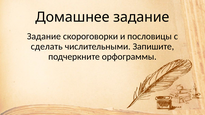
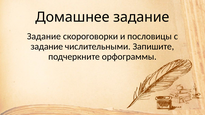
сделать: сделать -> задание (47, 47)
